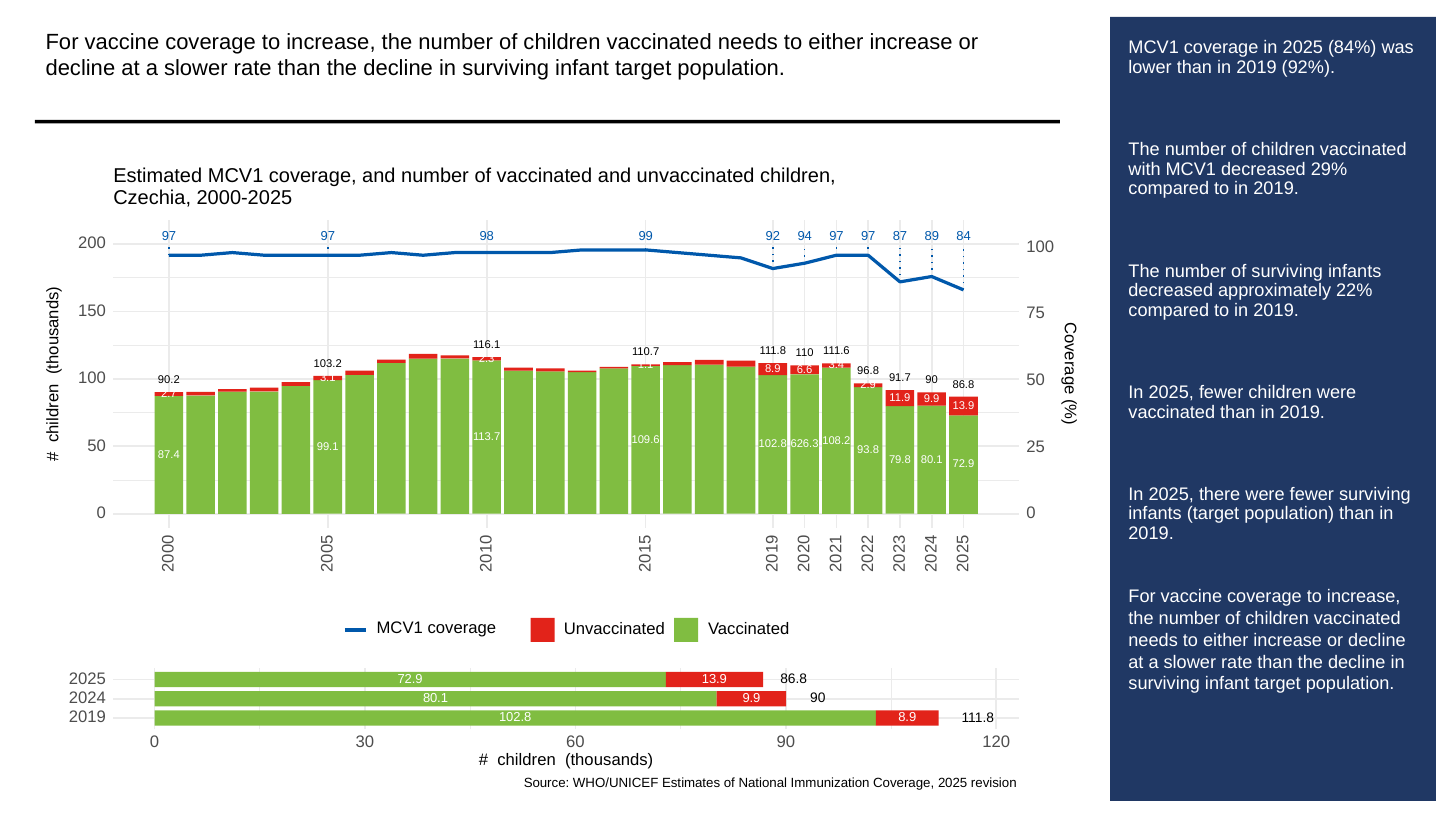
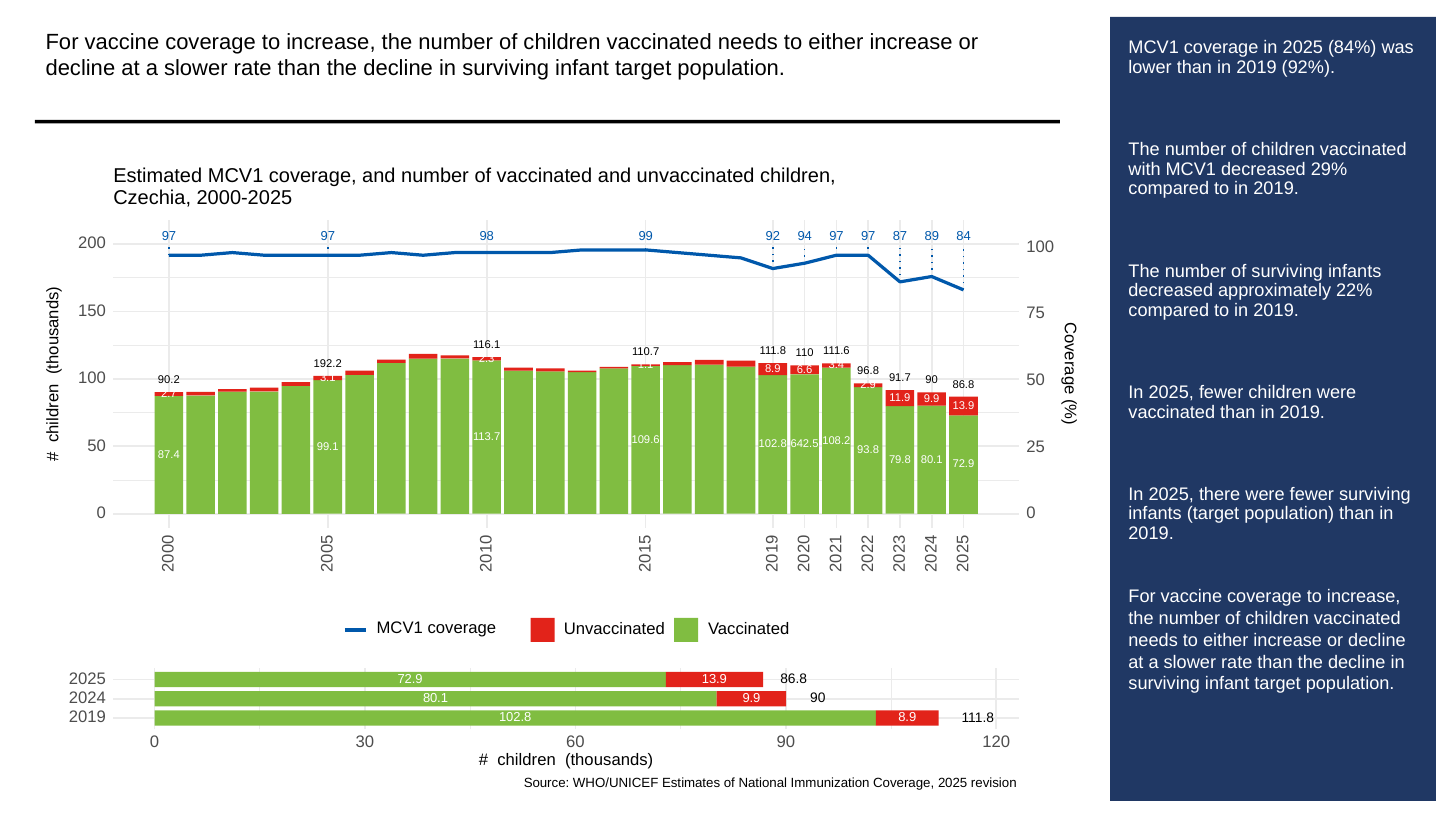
103.2: 103.2 -> 192.2 (328, 363)
626.3: 626.3 -> 642.5 (805, 444)
